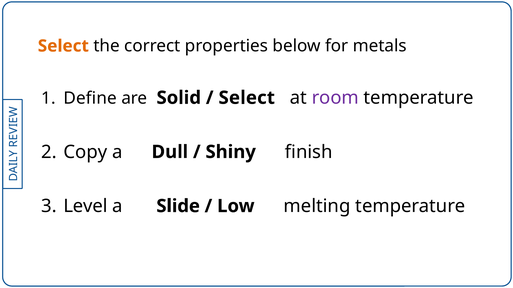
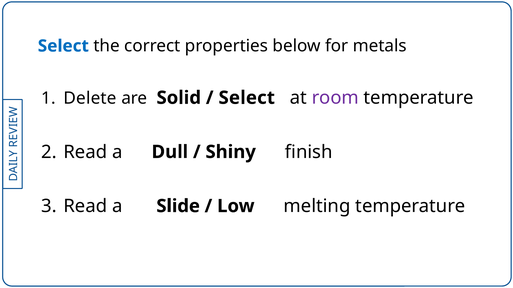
Select colour: orange -> blue (63, 46)
Define: Define -> Delete (90, 98)
Copy: Copy -> Read (85, 152)
Level: Level -> Read (85, 206)
